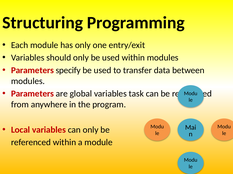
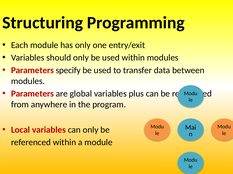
task: task -> plus (136, 94)
